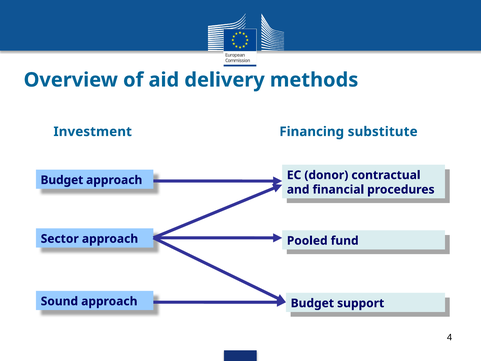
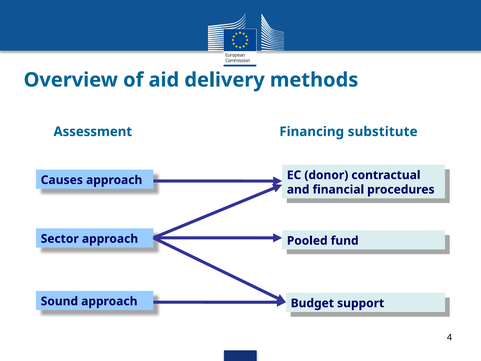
Investment: Investment -> Assessment (93, 132)
Budget: Budget -> Causes (62, 180)
